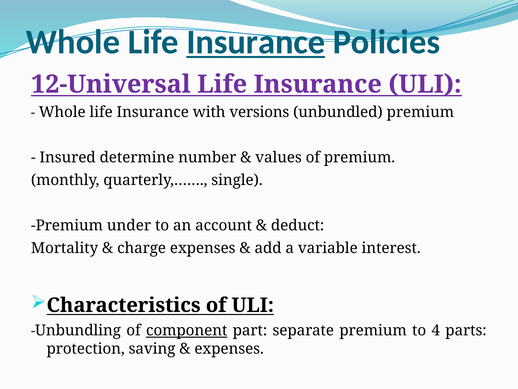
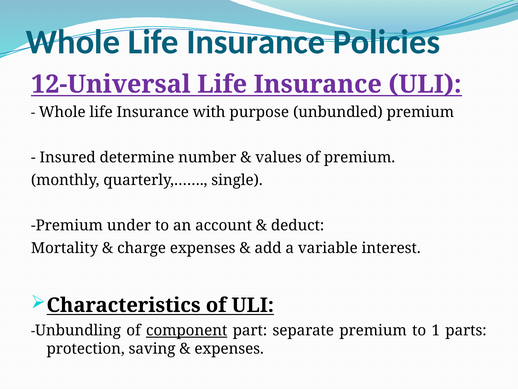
Insurance underline: present -> none (256, 42)
versions: versions -> purpose (259, 112)
4: 4 -> 1 (436, 330)
